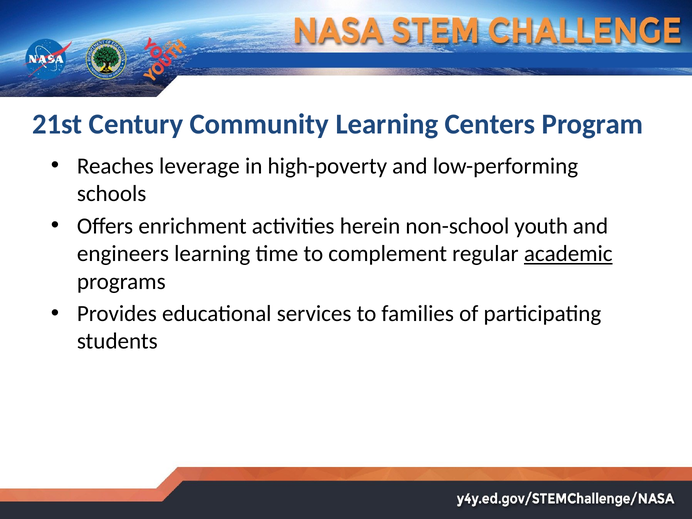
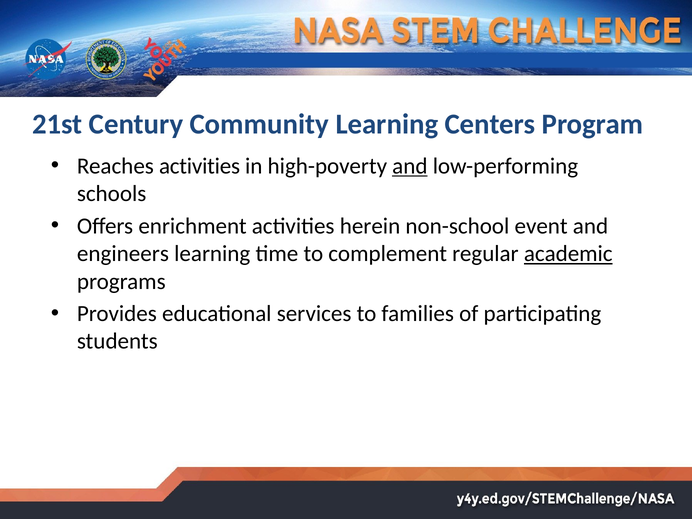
Reaches leverage: leverage -> activities (200, 166)
and underline: none -> present (410, 166)
youth: youth -> event (541, 226)
